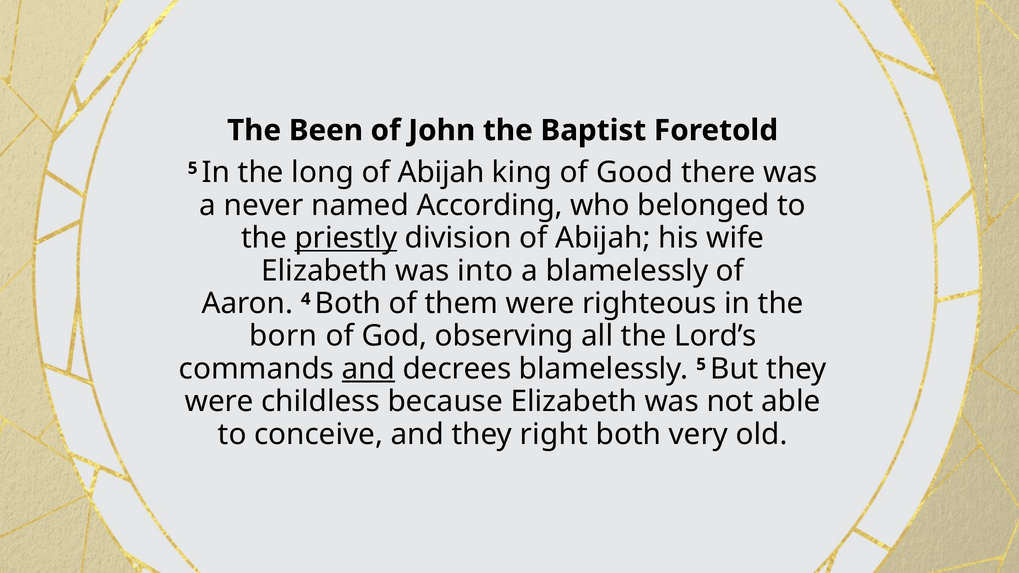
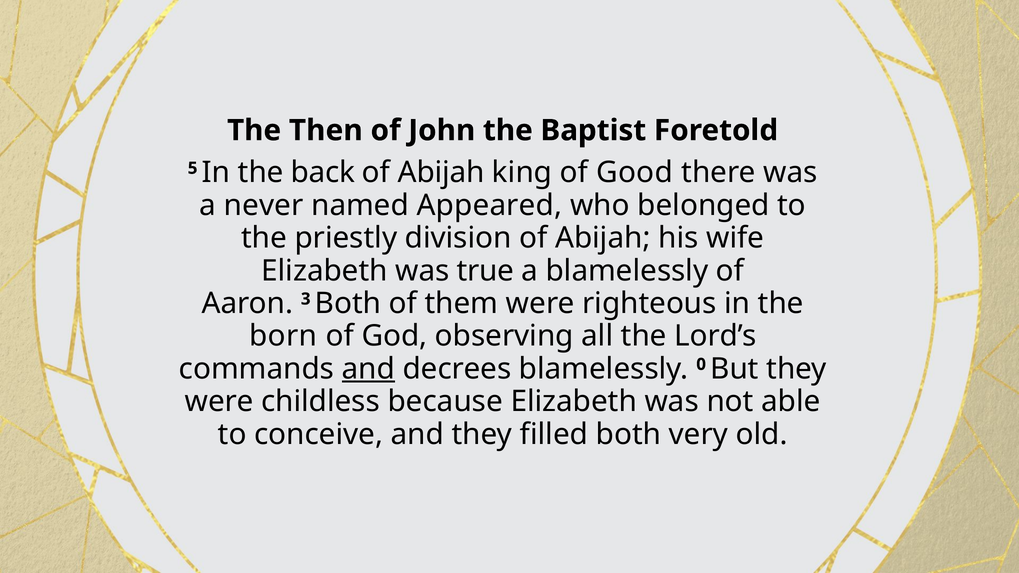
Been: Been -> Then (326, 130)
long: long -> back (323, 173)
According: According -> Appeared (489, 205)
priestly underline: present -> none (346, 238)
into: into -> true (486, 271)
4: 4 -> 3 (306, 299)
blamelessly 5: 5 -> 0 (701, 364)
right: right -> filled (554, 434)
